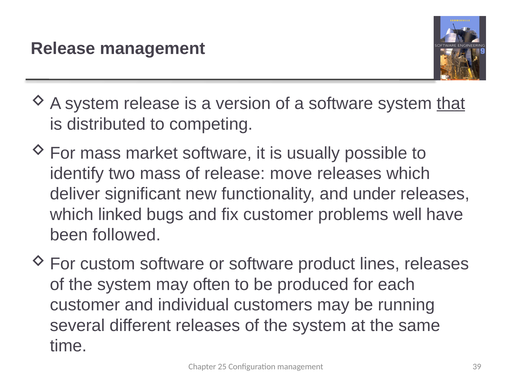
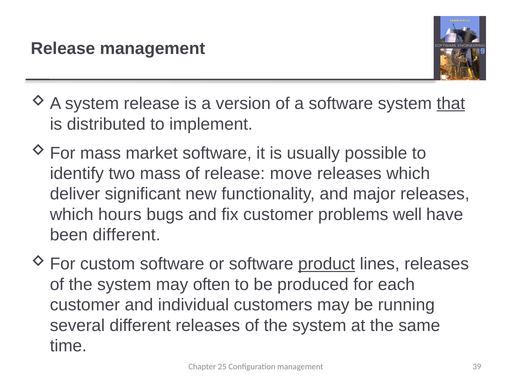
competing: competing -> implement (211, 124)
under: under -> major (374, 194)
linked: linked -> hours (120, 215)
been followed: followed -> different (127, 235)
product underline: none -> present (327, 264)
